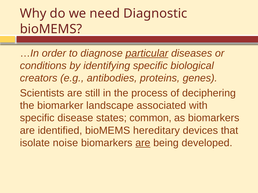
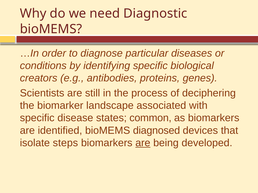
particular underline: present -> none (147, 53)
hereditary: hereditary -> diagnosed (157, 131)
noise: noise -> steps (65, 143)
